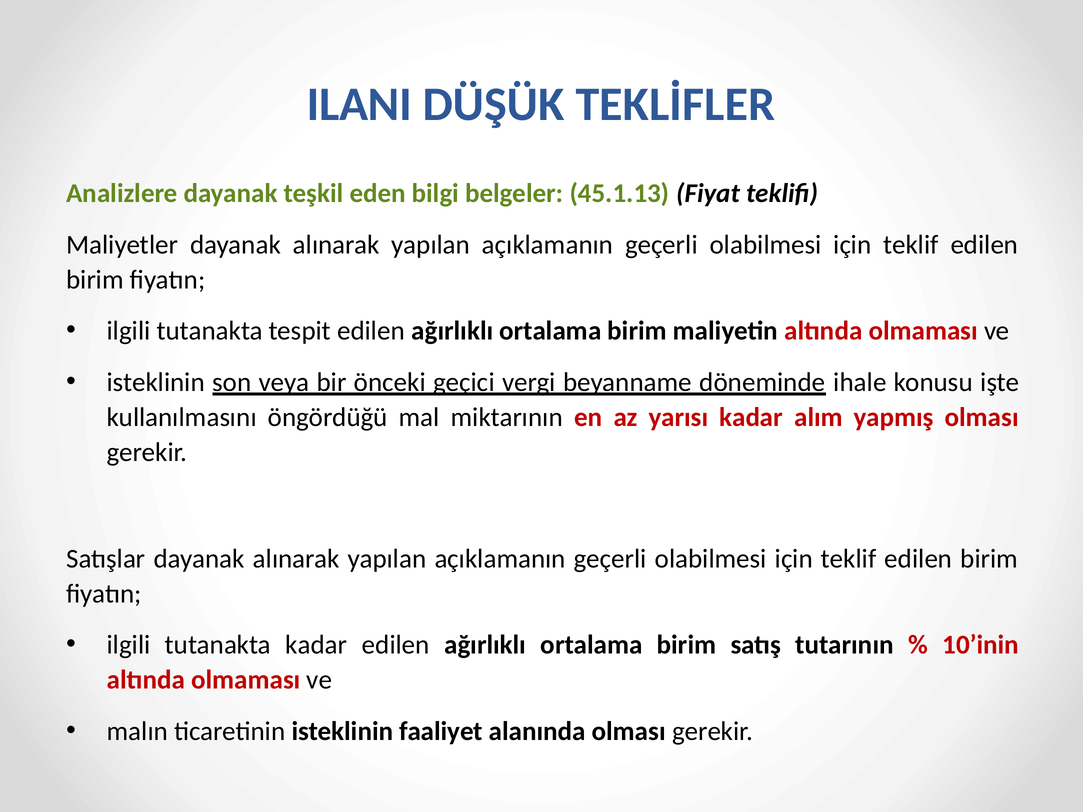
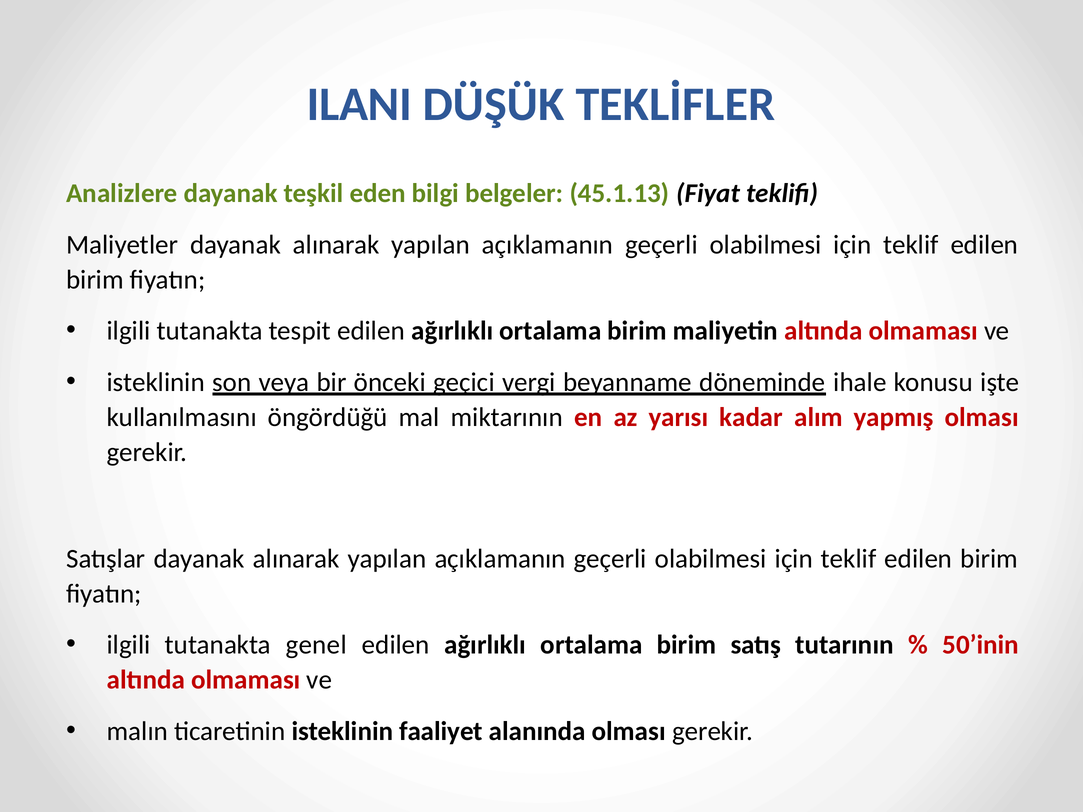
tutanakta kadar: kadar -> genel (316, 645)
10’inin: 10’inin -> 50’inin (981, 645)
